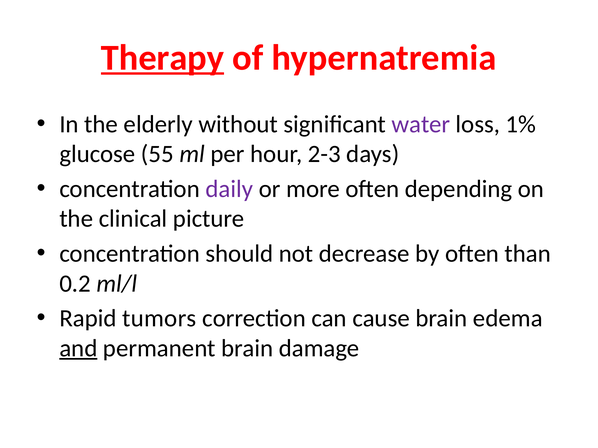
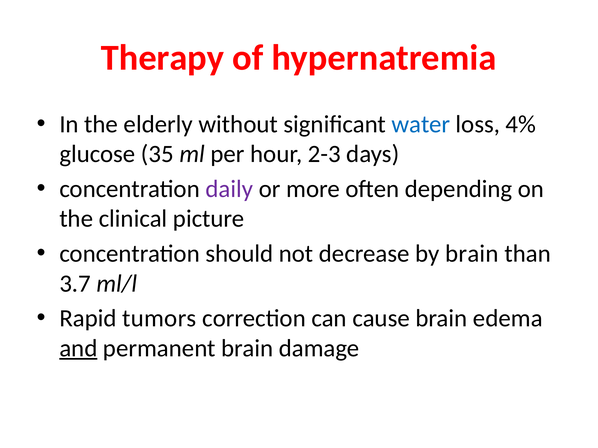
Therapy underline: present -> none (162, 58)
water colour: purple -> blue (421, 124)
1%: 1% -> 4% (521, 124)
55: 55 -> 35 (157, 154)
by often: often -> brain (472, 254)
0.2: 0.2 -> 3.7 (75, 284)
